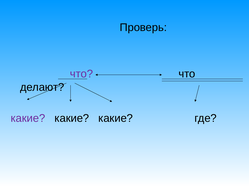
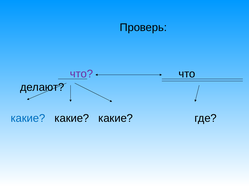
какие colour: purple -> blue (28, 118)
